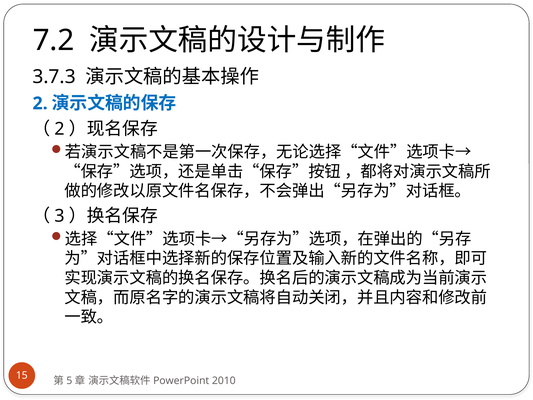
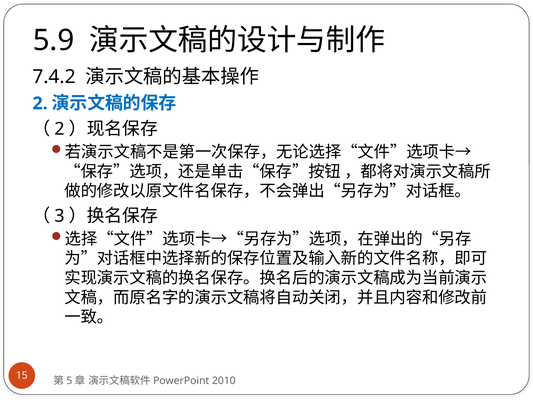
7.2: 7.2 -> 5.9 (54, 40)
3.7.3: 3.7.3 -> 7.4.2 (54, 77)
